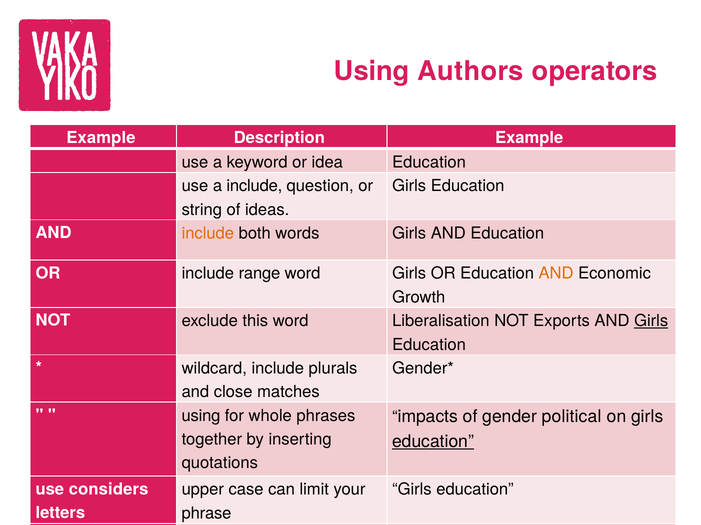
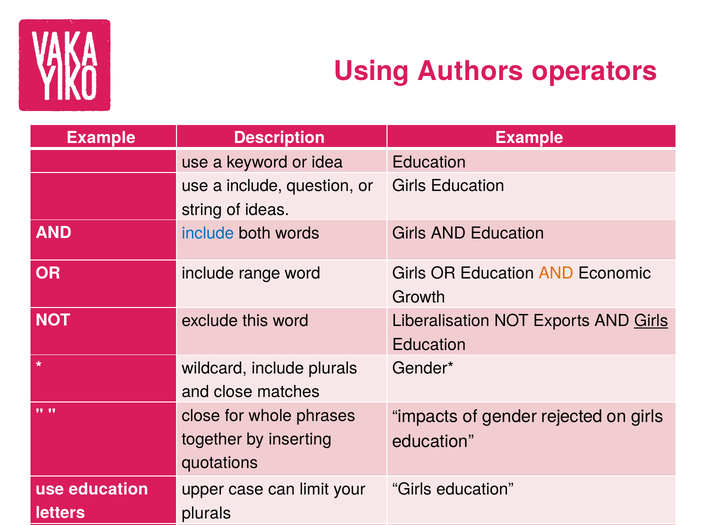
include colour: orange -> blue (208, 234)
using: using -> close (201, 416)
political: political -> rejected (572, 417)
education underline: present -> none (433, 442)
use considers: considers -> education (109, 490)
phrase: phrase -> plurals (206, 514)
